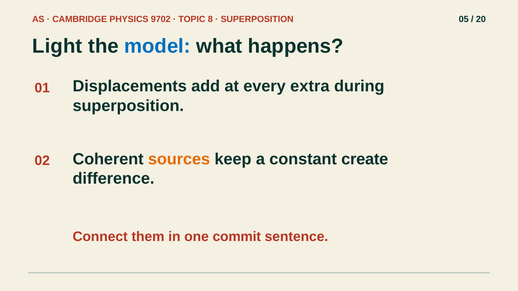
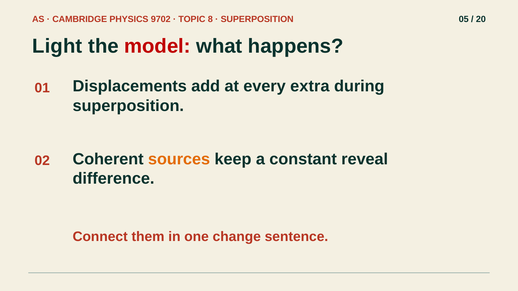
model colour: blue -> red (157, 46)
create: create -> reveal (365, 159)
commit: commit -> change (237, 237)
